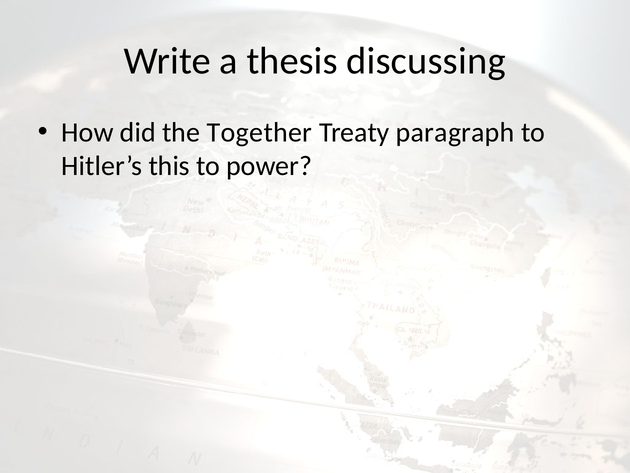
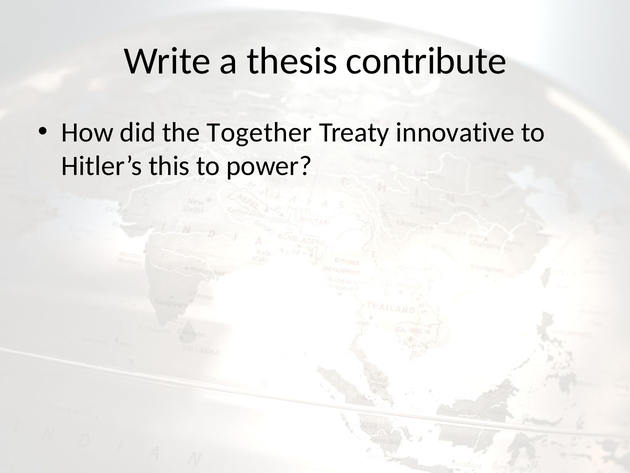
discussing: discussing -> contribute (426, 61)
paragraph: paragraph -> innovative (455, 132)
